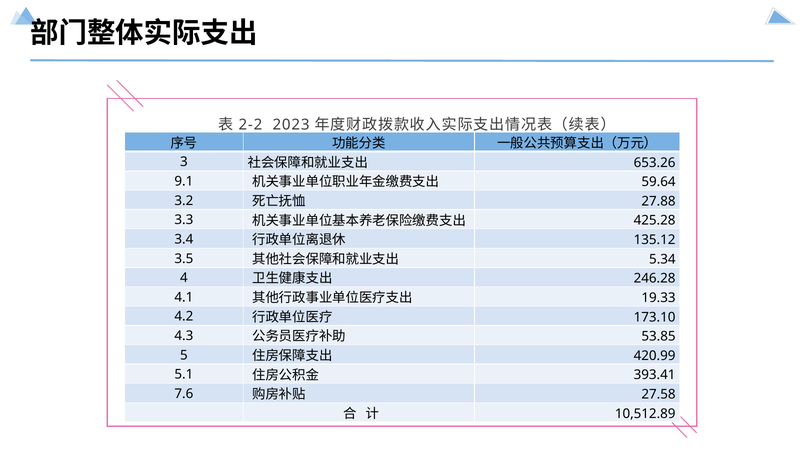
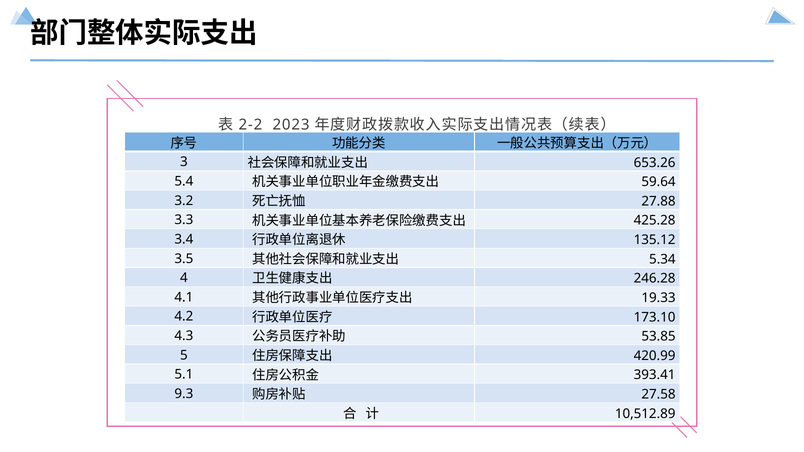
9.1: 9.1 -> 5.4 (184, 181)
7.6: 7.6 -> 9.3 (184, 394)
